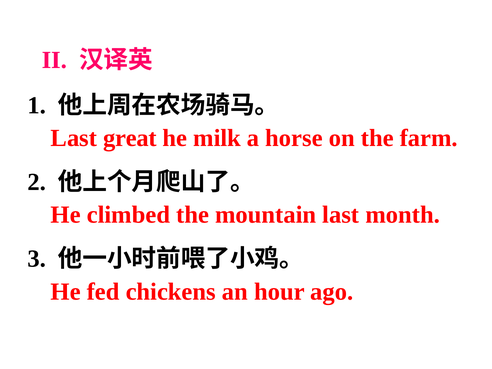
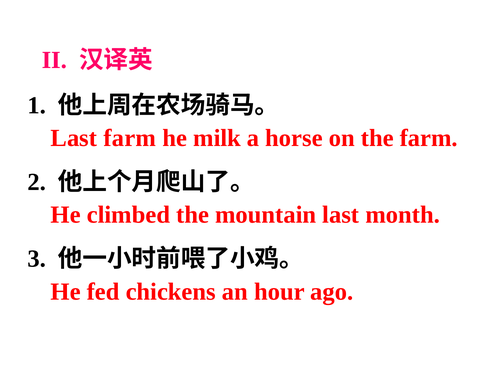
Last great: great -> farm (130, 138)
